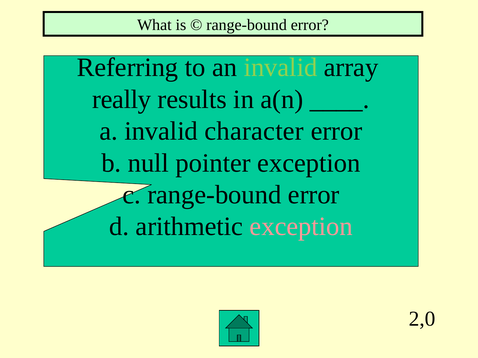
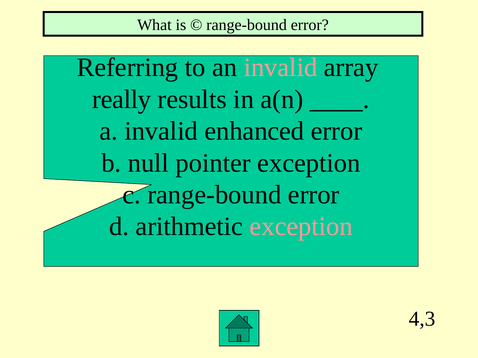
invalid colour: light green -> pink (280, 68)
character: character -> enhanced (254, 131)
2,0: 2,0 -> 4,3 (422, 319)
